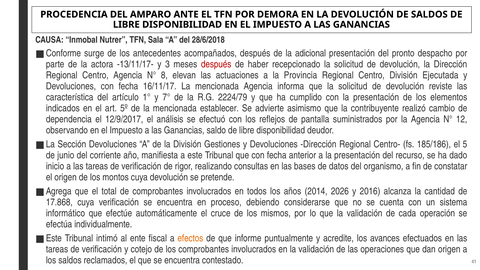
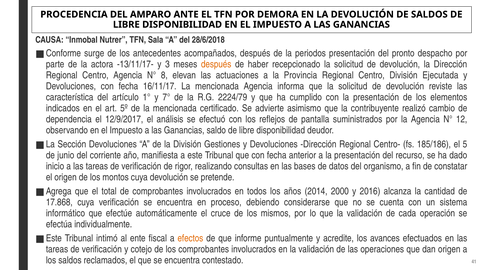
adicional: adicional -> periodos (310, 53)
después colour: red -> orange (216, 64)
establecer: establecer -> certificado (219, 108)
2026: 2026 -> 2000 (340, 191)
